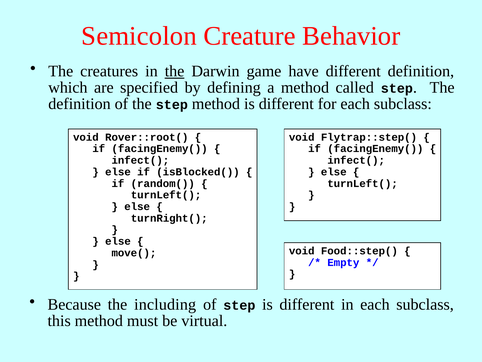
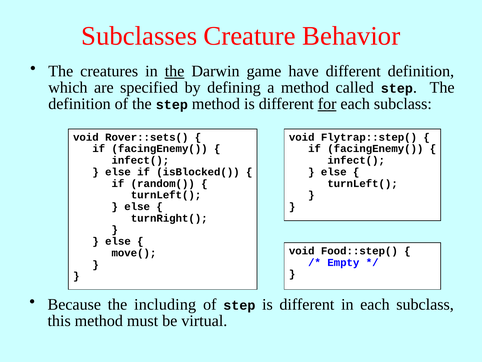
Semicolon: Semicolon -> Subclasses (139, 36)
for underline: none -> present (327, 104)
Rover::root(: Rover::root( -> Rover::sets( (147, 137)
